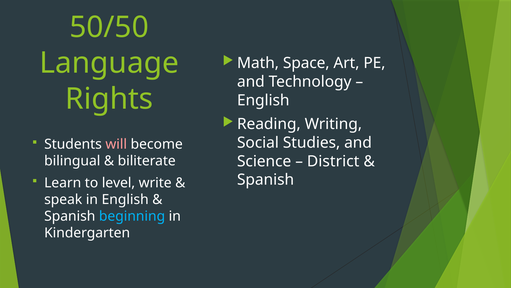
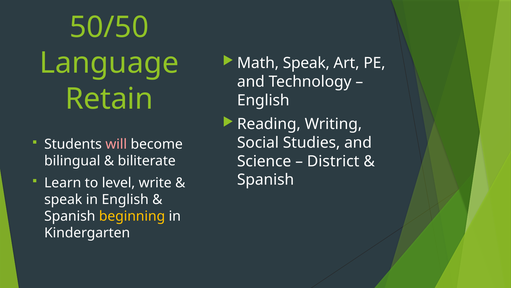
Math Space: Space -> Speak (306, 63)
Rights: Rights -> Retain (109, 99)
beginning colour: light blue -> yellow (132, 216)
